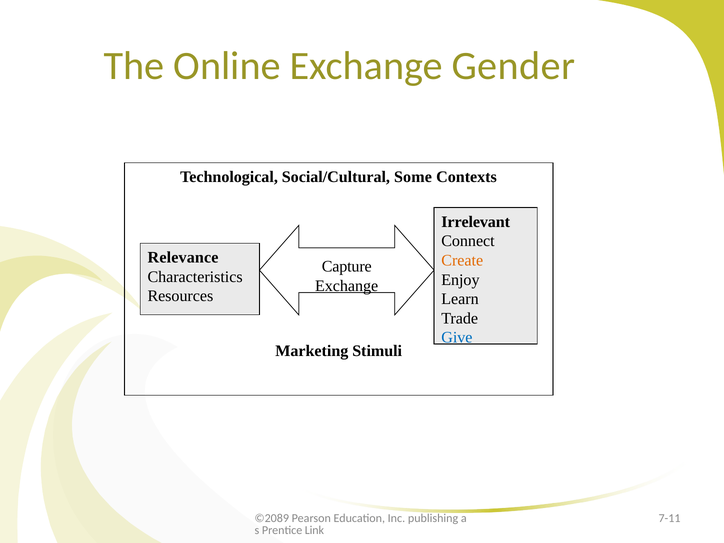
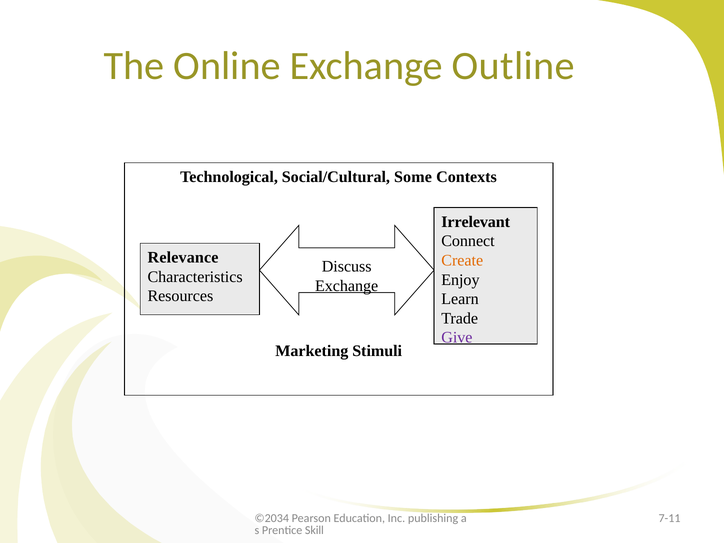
Gender: Gender -> Outline (513, 66)
Capture: Capture -> Discuss (347, 267)
Give colour: blue -> purple (457, 338)
©2089: ©2089 -> ©2034 (272, 518)
Link: Link -> Skill (314, 530)
